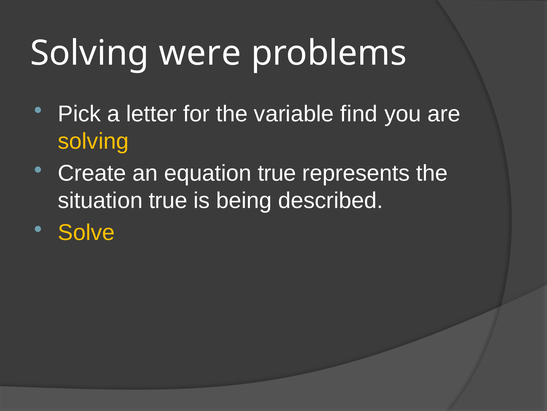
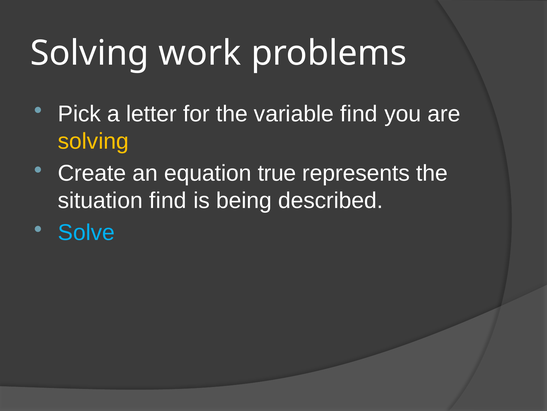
were: were -> work (200, 53)
situation true: true -> find (168, 200)
Solve colour: yellow -> light blue (86, 232)
